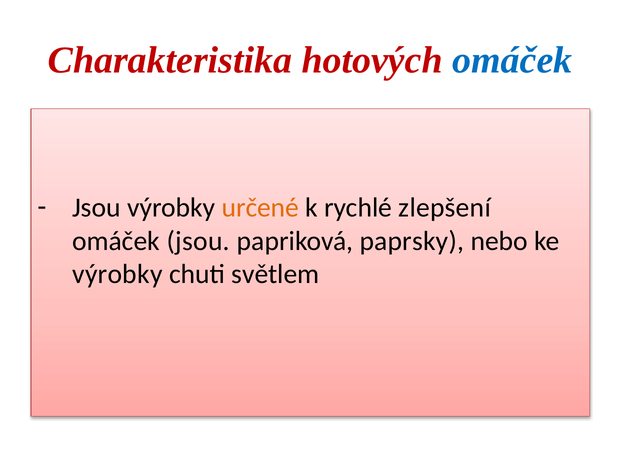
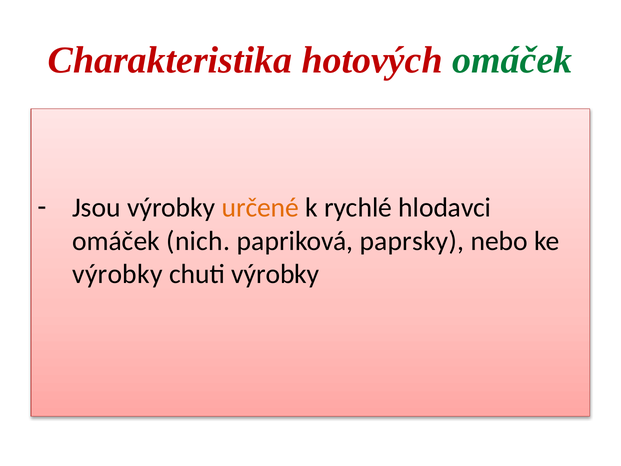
omáček colour: blue -> green (512, 60)
zlepšení: zlepšení -> hlodavci (445, 208)
omáček jsou: jsou -> nich (198, 241)
chuti světlem: světlem -> výrobky (275, 274)
